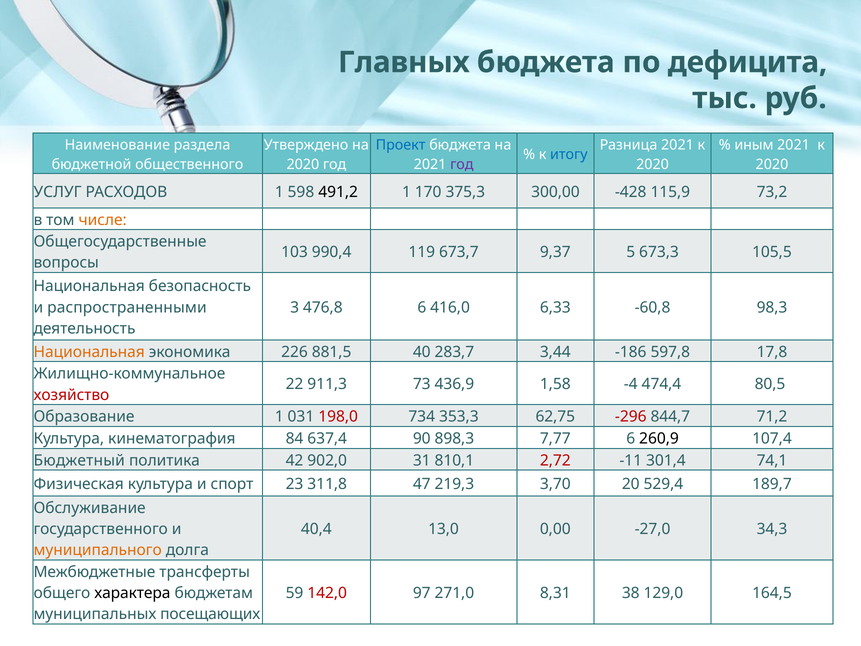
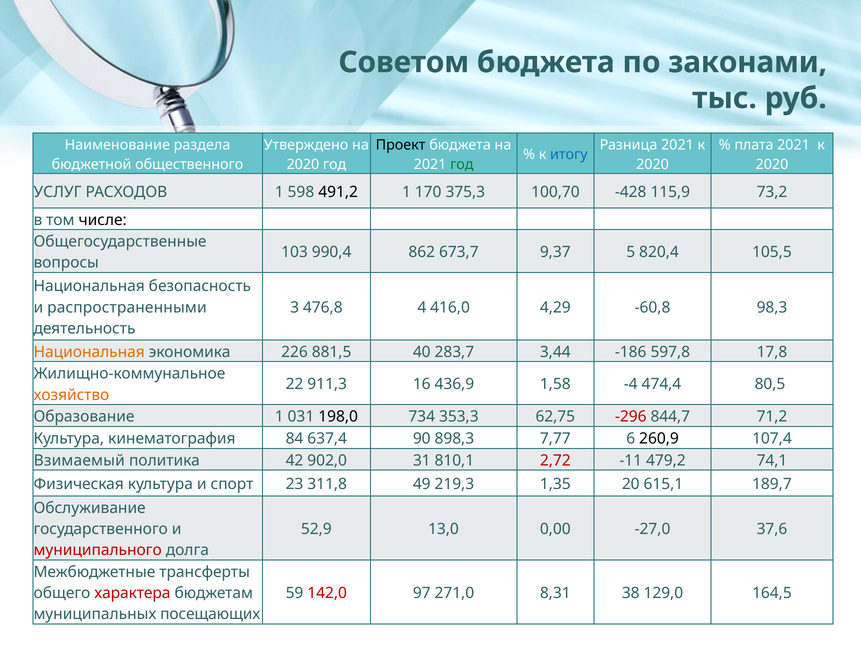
Главных: Главных -> Советом (404, 62)
дефицита: дефицита -> законами (748, 62)
Проект colour: blue -> black (401, 145)
иным: иным -> плата (754, 145)
год colour: purple -> green (462, 164)
300,00: 300,00 -> 100,70 (555, 192)
числе colour: orange -> black (103, 220)
119: 119 -> 862 (422, 252)
673,3: 673,3 -> 820,4 (659, 252)
476,8 6: 6 -> 4 (422, 307)
6,33: 6,33 -> 4,29 (555, 307)
73: 73 -> 16 (422, 384)
хозяйство colour: red -> orange (71, 395)
198,0 colour: red -> black (338, 417)
Бюджетный: Бюджетный -> Взимаемый (79, 460)
301,4: 301,4 -> 479,2 (666, 460)
47: 47 -> 49 (422, 484)
3,70: 3,70 -> 1,35 (555, 484)
529,4: 529,4 -> 615,1 (663, 484)
40,4: 40,4 -> 52,9 (316, 529)
34,3: 34,3 -> 37,6 (772, 529)
муниципального colour: orange -> red (98, 550)
характера colour: black -> red (132, 593)
